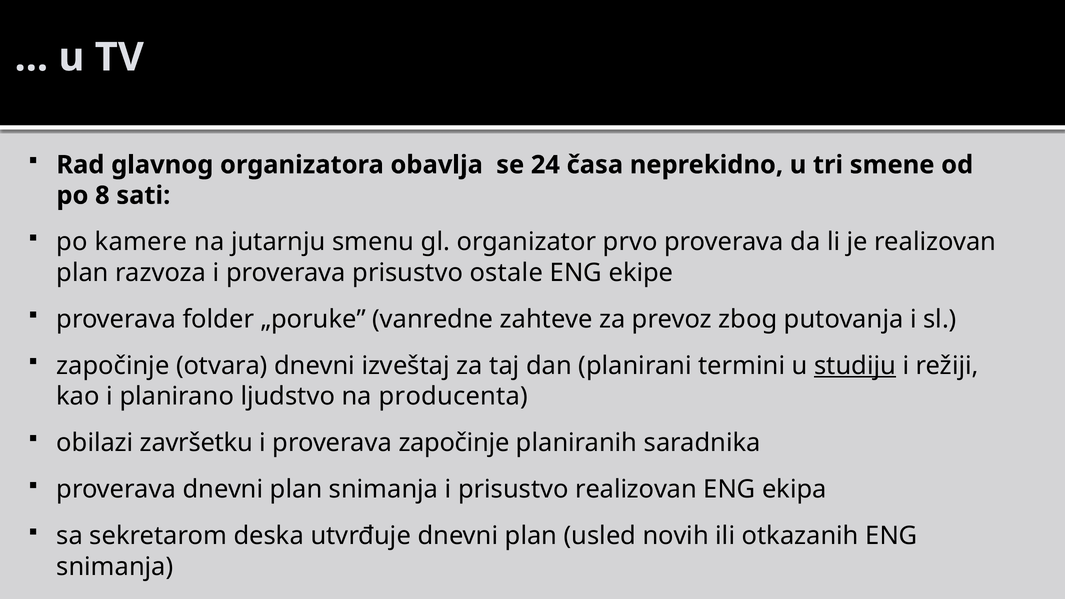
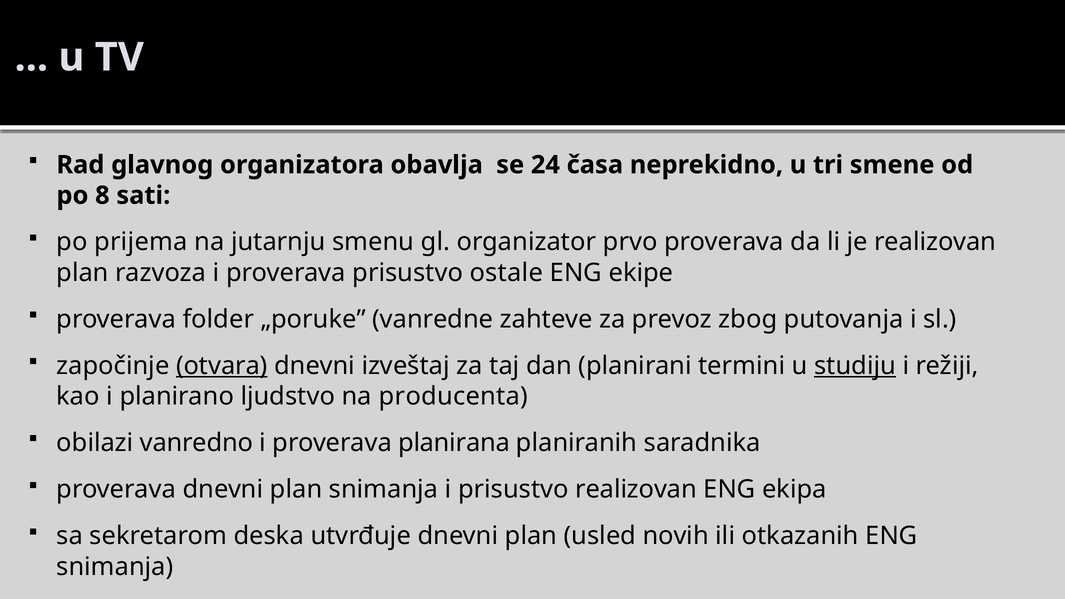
kamere: kamere -> prijema (141, 242)
otvara underline: none -> present (222, 366)
završetku: završetku -> vanredno (196, 443)
proverava započinje: započinje -> planirana (454, 443)
